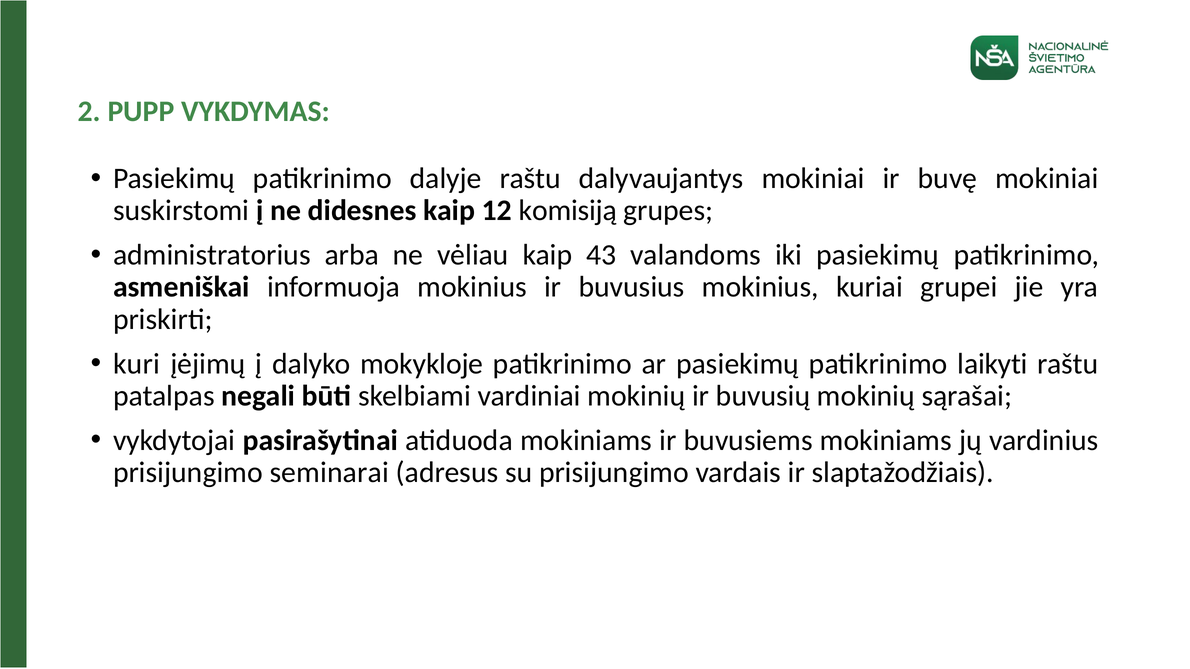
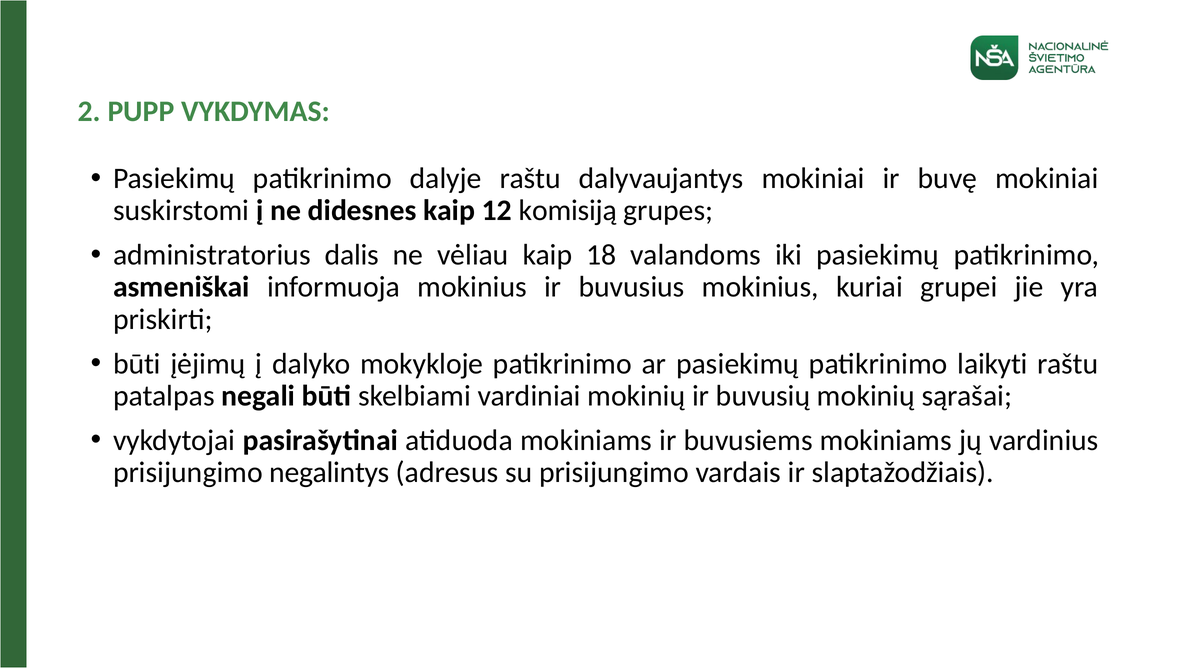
arba: arba -> dalis (352, 255)
43: 43 -> 18 (601, 255)
kuri: kuri -> būti (137, 364)
seminarai: seminarai -> negalintys (329, 473)
